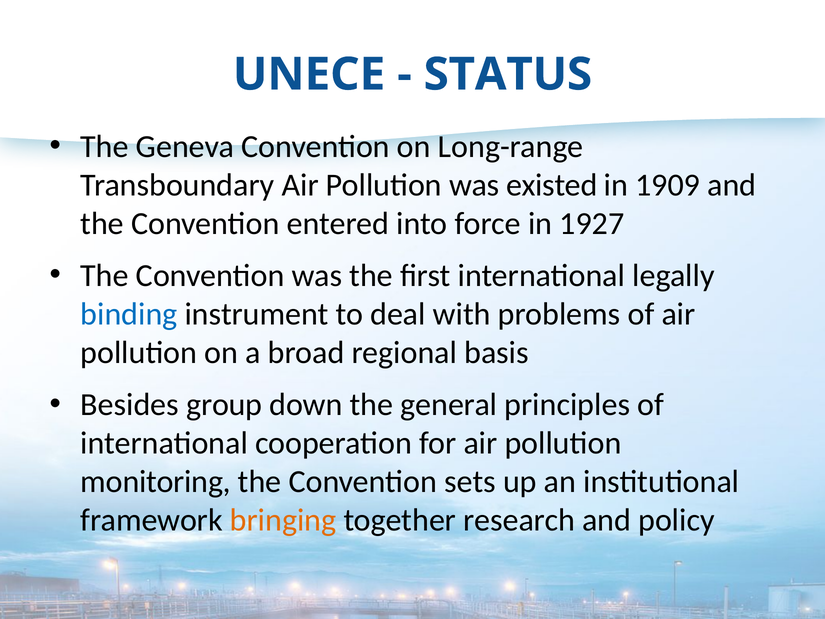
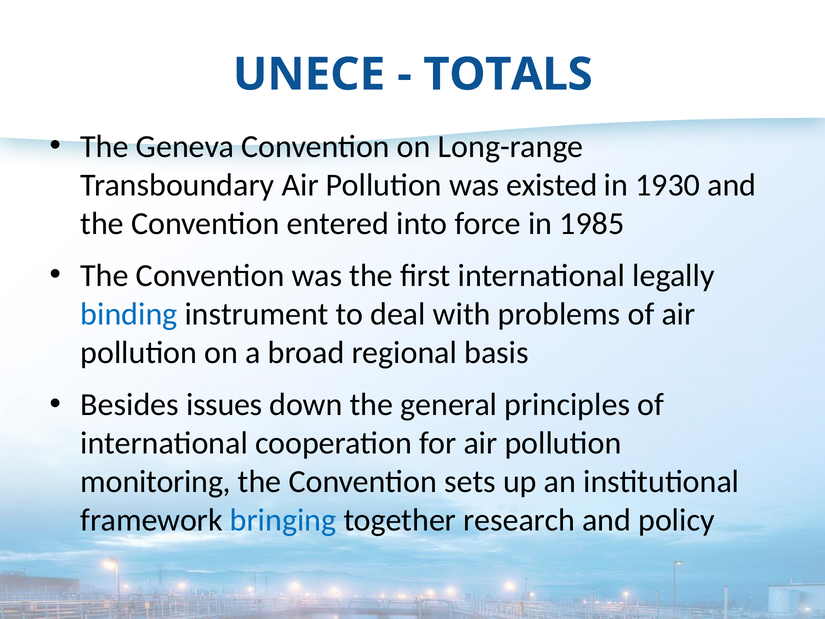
STATUS: STATUS -> TOTALS (508, 74)
1909: 1909 -> 1930 (668, 185)
1927: 1927 -> 1985 (592, 223)
group: group -> issues (224, 405)
bringing colour: orange -> blue (283, 520)
